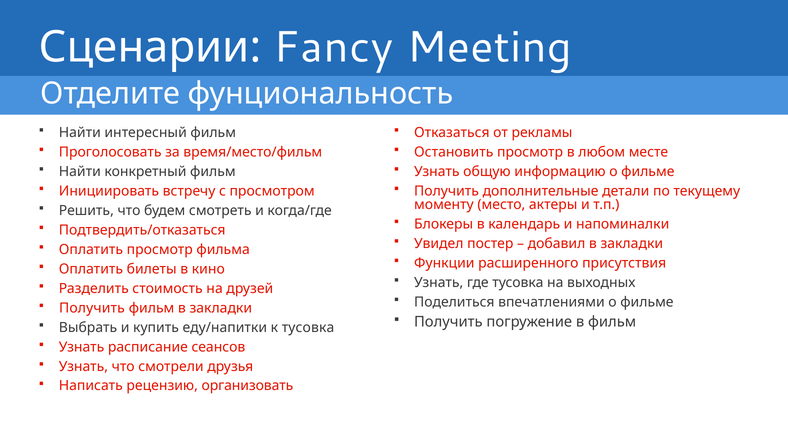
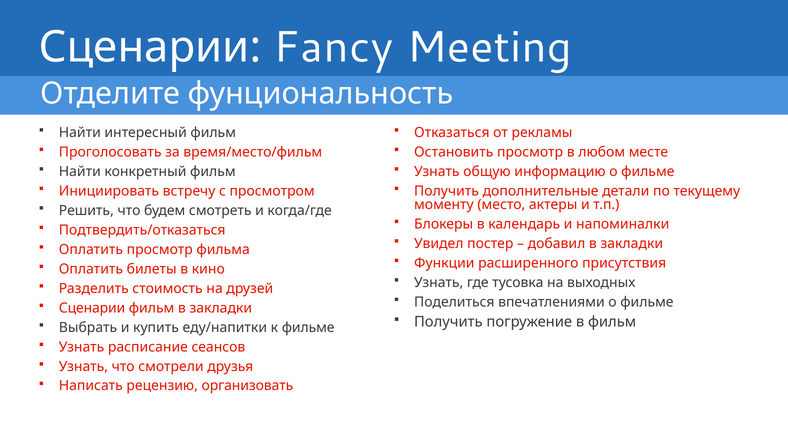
Получить: Получить -> Сценарии (92, 307)
к тусовка: тусовка -> фильме (308, 327)
